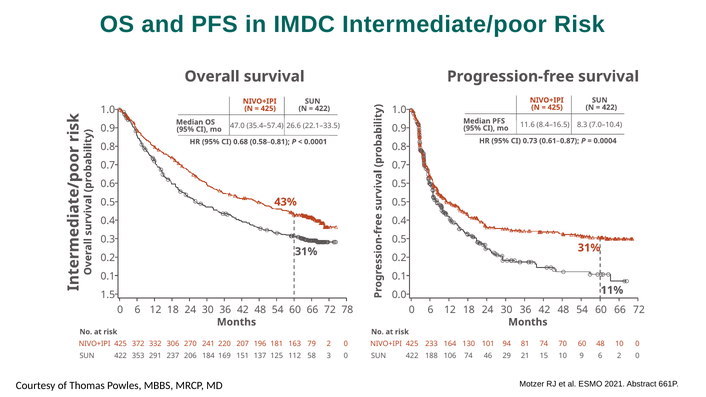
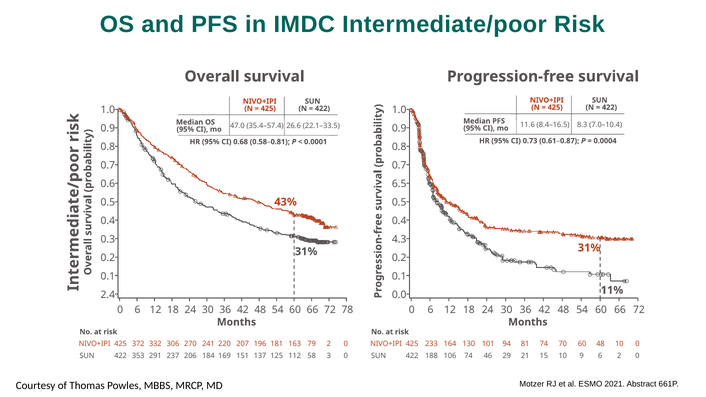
0.5: 0.5 -> 6.5 (399, 184)
0.5: 0.5 -> 4.3 (399, 239)
1.5: 1.5 -> 2.4 (108, 295)
